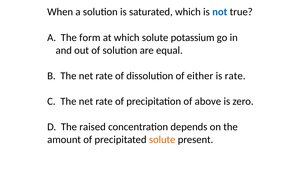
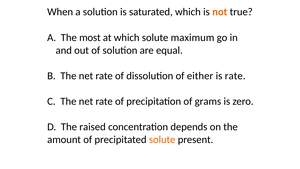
not colour: blue -> orange (220, 12)
form: form -> most (90, 37)
potassium: potassium -> maximum (193, 37)
above: above -> grams (208, 101)
